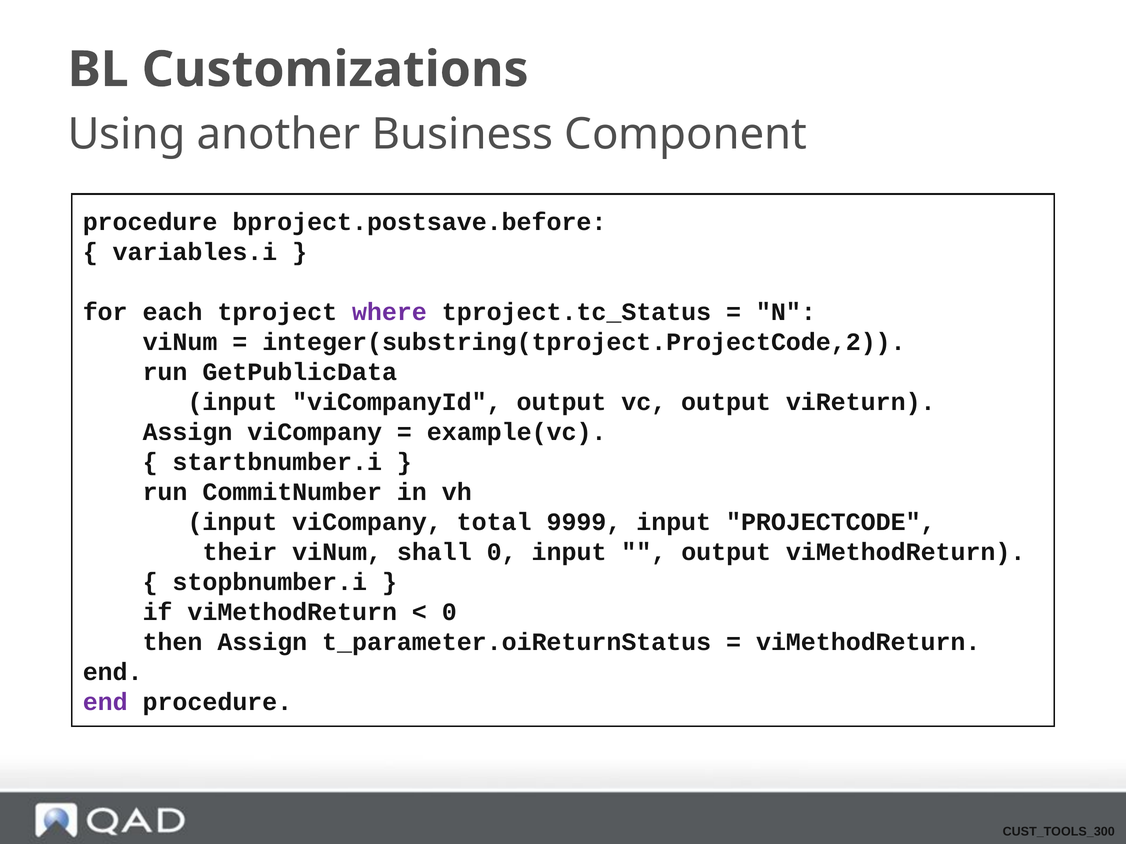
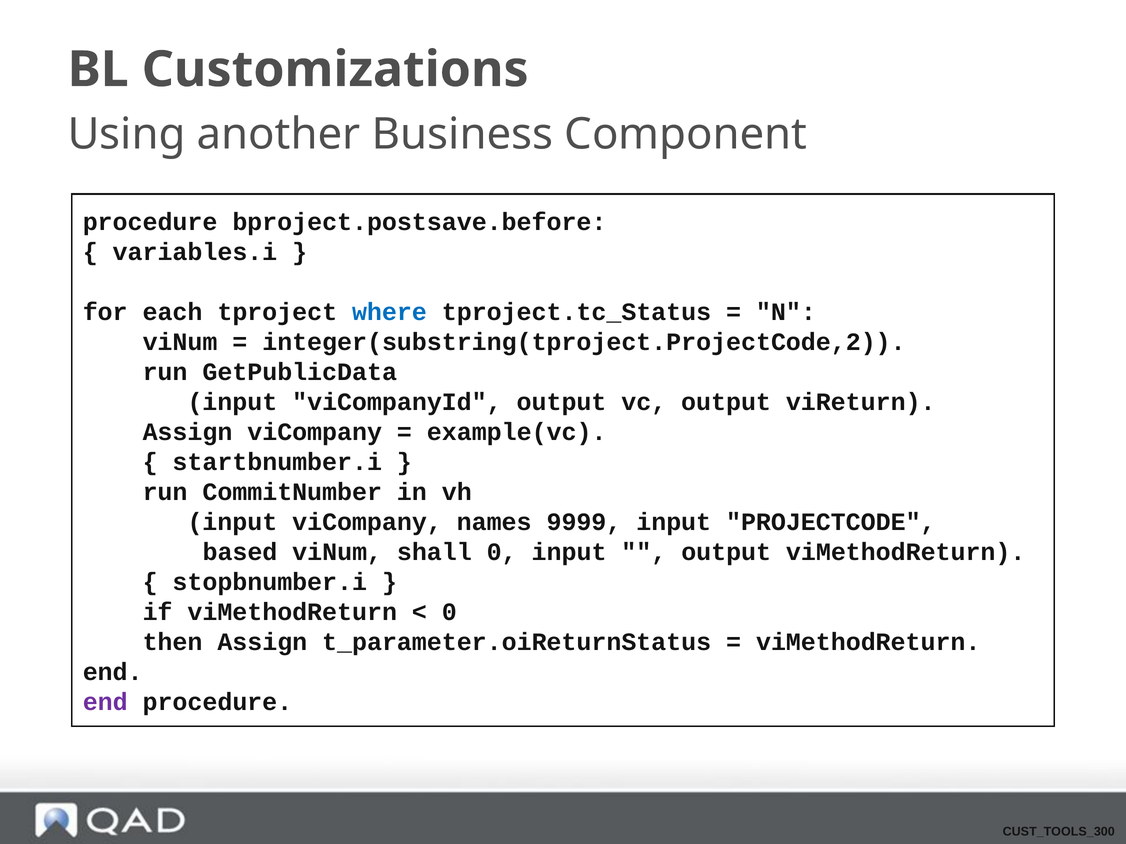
where colour: purple -> blue (389, 312)
total: total -> names (494, 522)
their: their -> based (240, 552)
